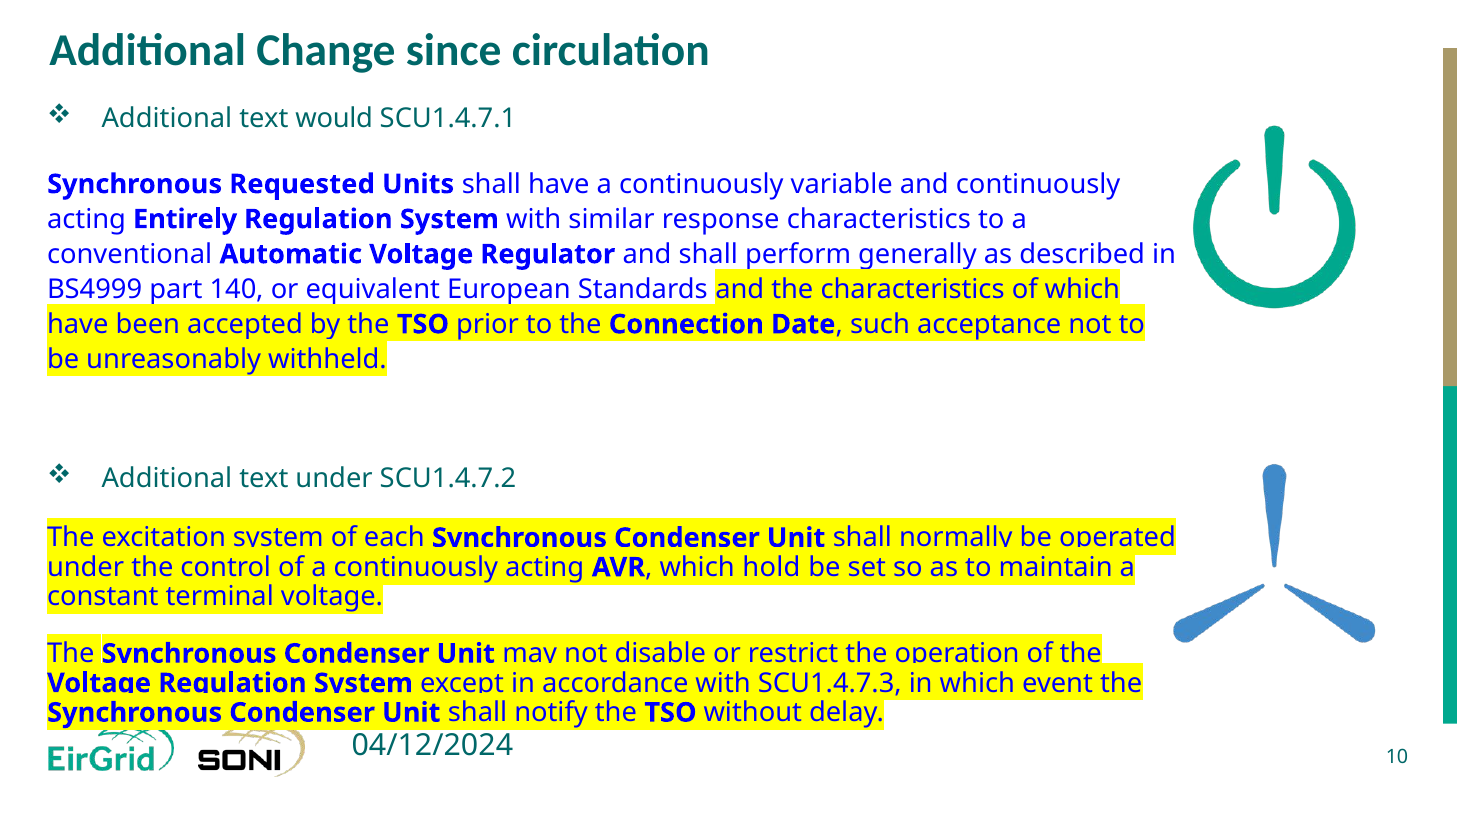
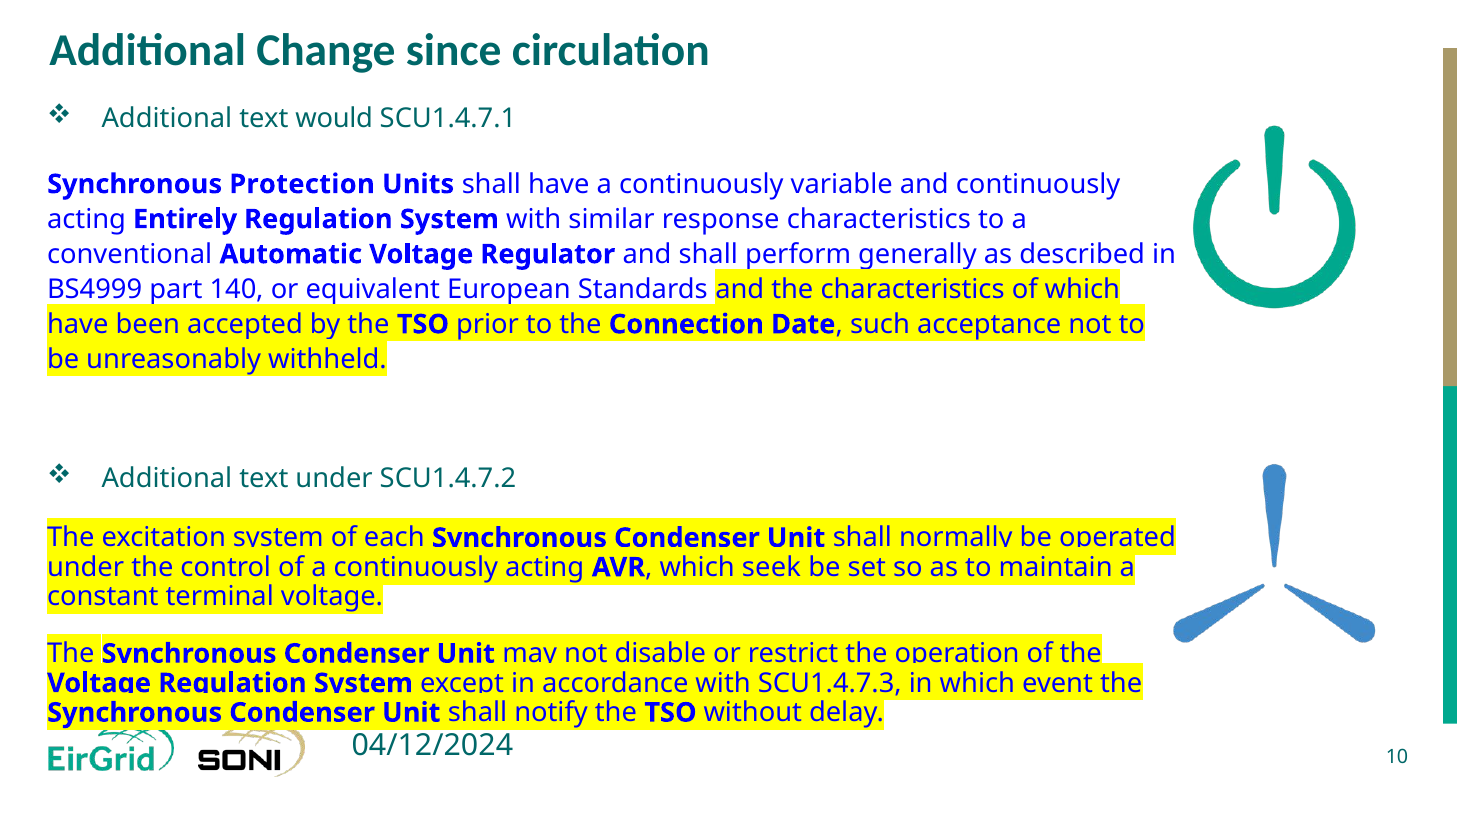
Requested: Requested -> Protection (302, 184)
hold: hold -> seek (771, 568)
